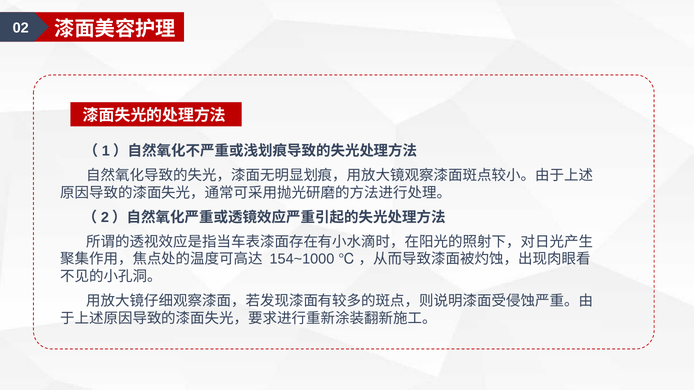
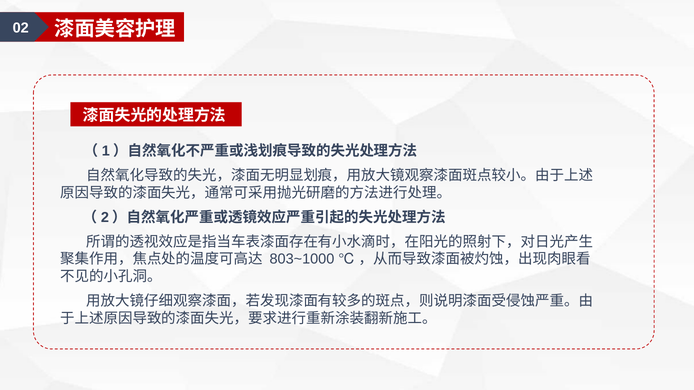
154~1000: 154~1000 -> 803~1000 (302, 259)
